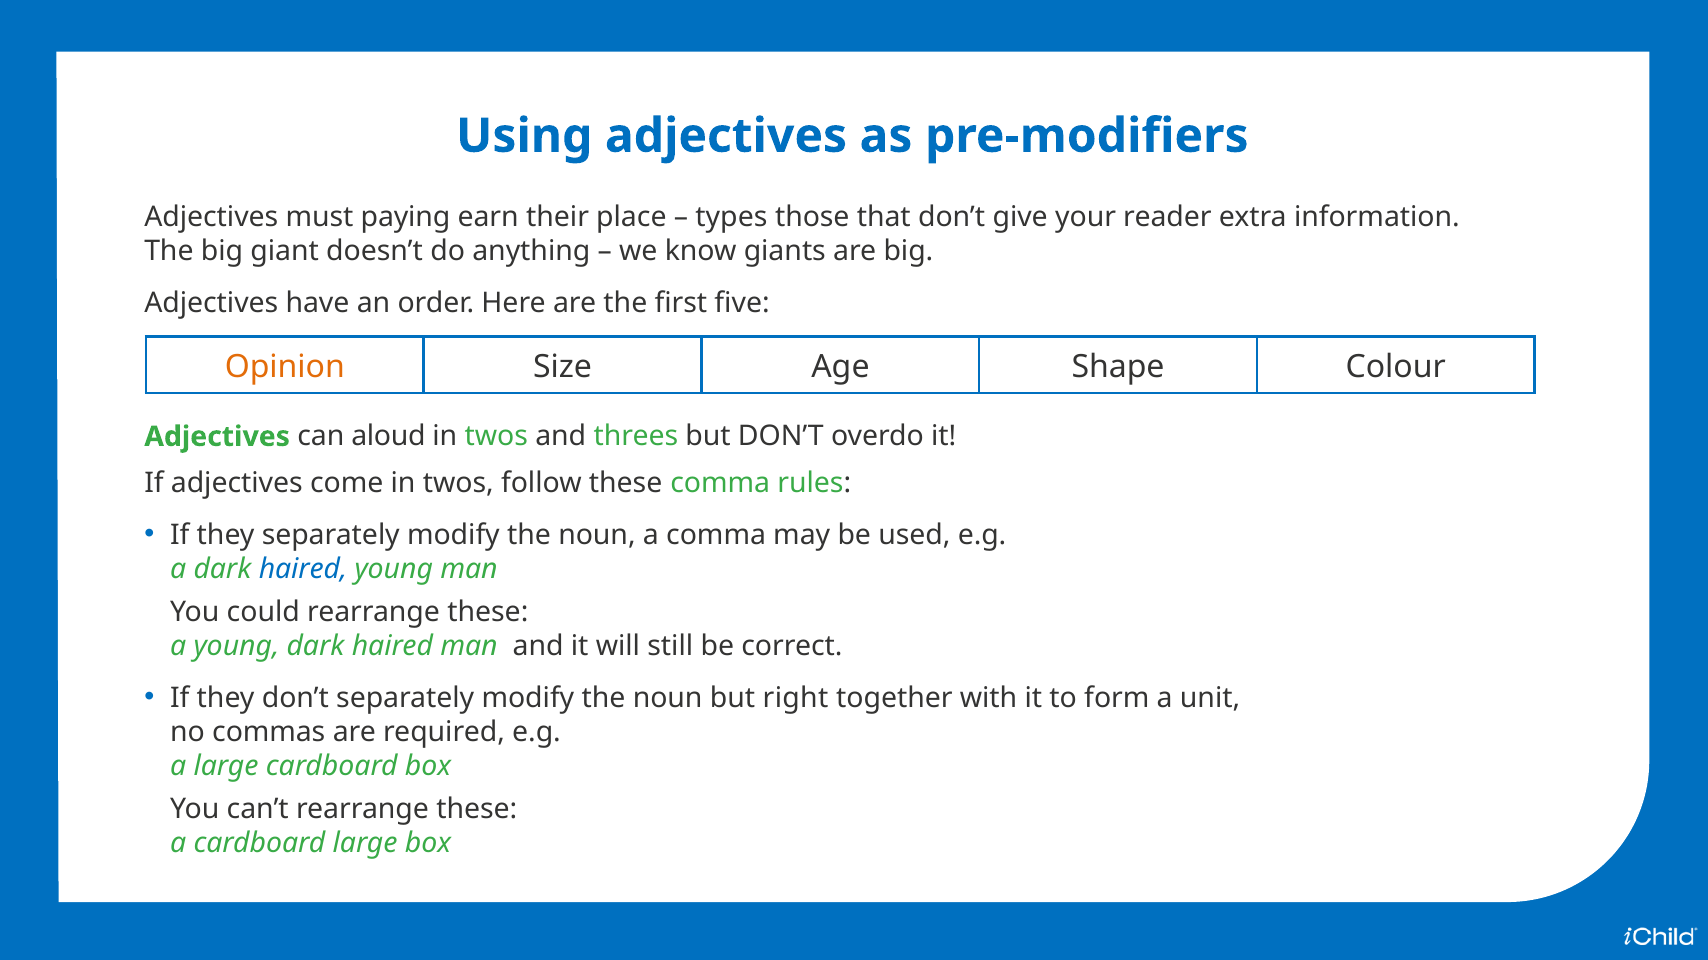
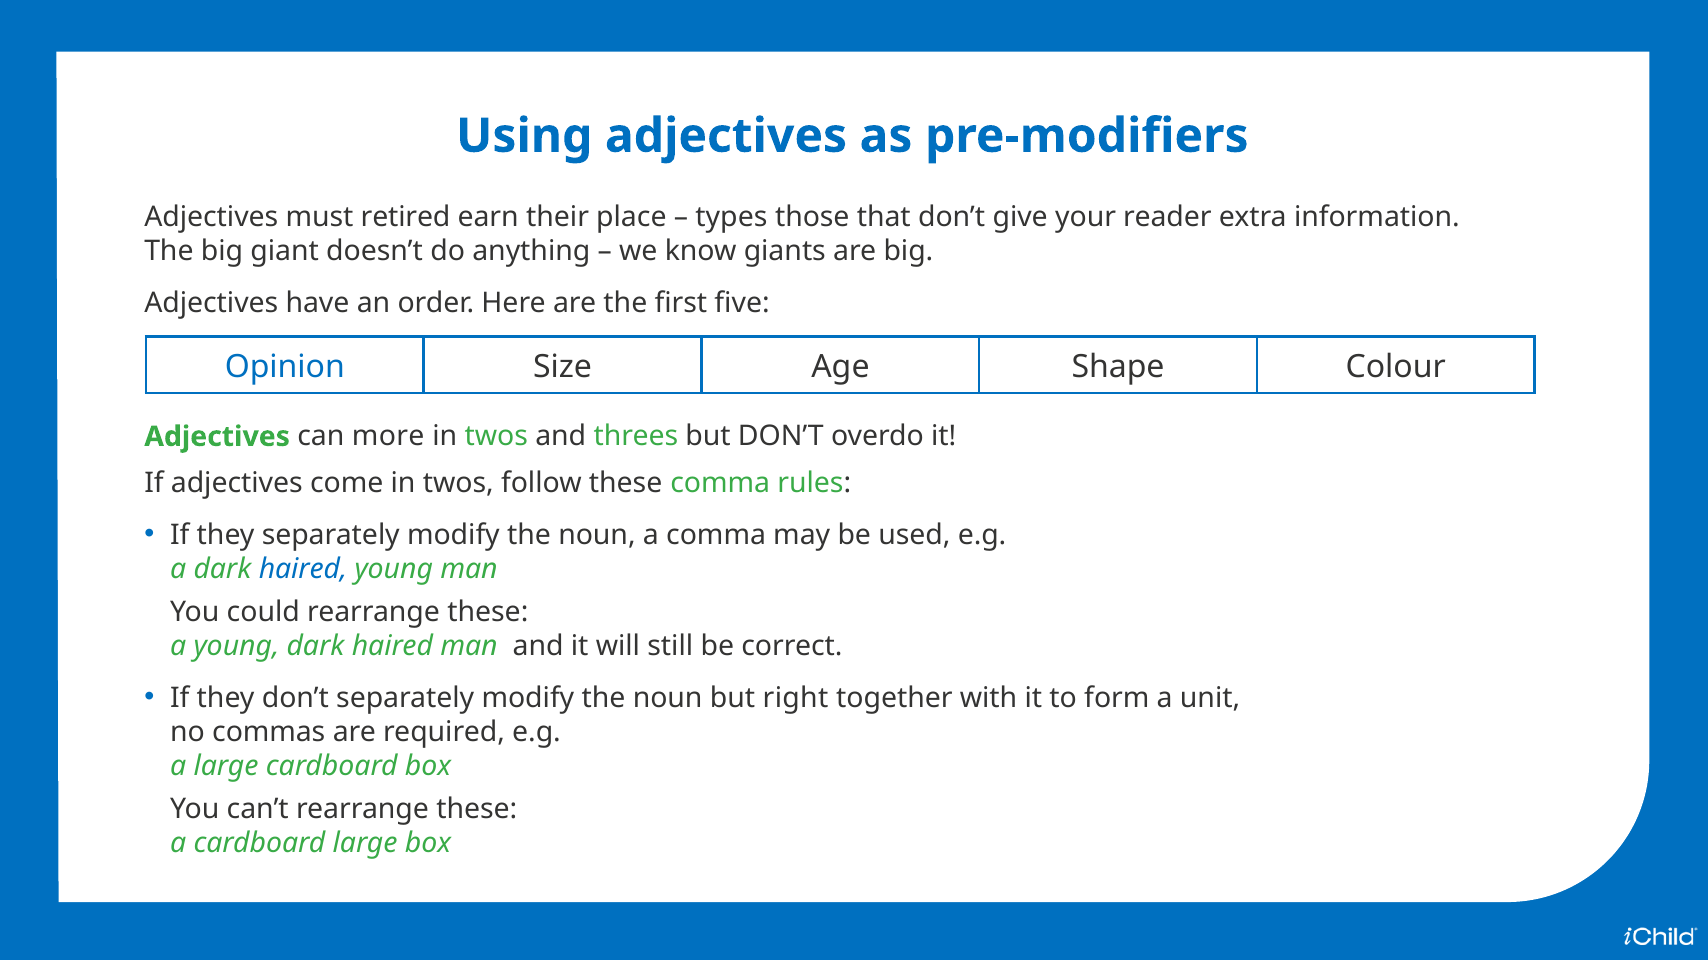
paying: paying -> retired (406, 217)
Opinion colour: orange -> blue (285, 367)
aloud: aloud -> more (388, 437)
